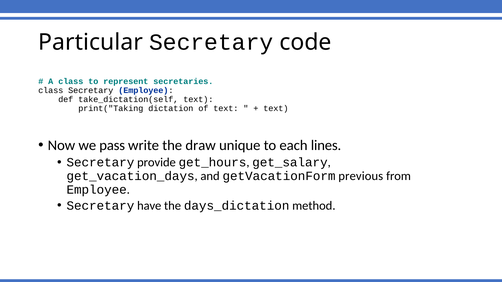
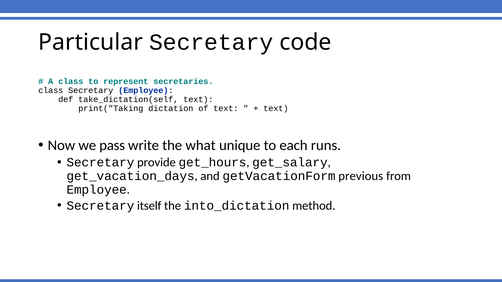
draw: draw -> what (201, 145)
lines: lines -> runs (326, 145)
have: have -> itself (149, 206)
days_dictation: days_dictation -> into_dictation (237, 206)
